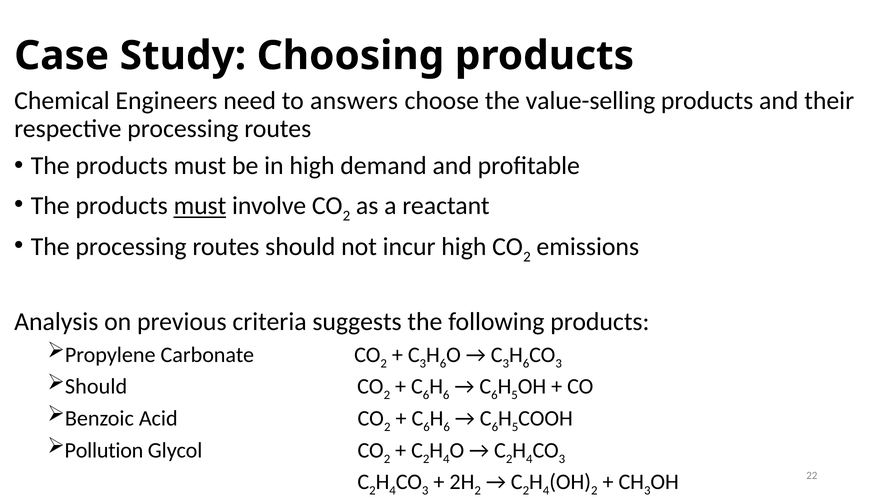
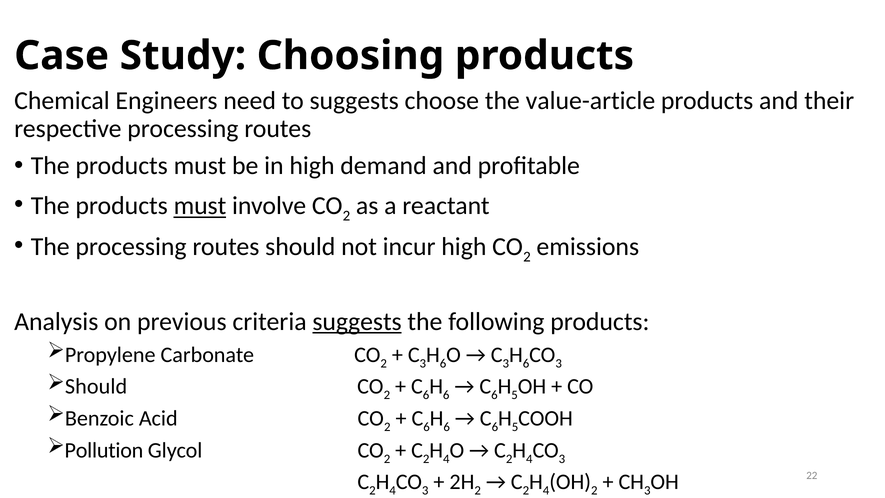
to answers: answers -> suggests (354, 101)
value-selling: value-selling -> value-article (590, 101)
suggests underline: none -> present (357, 322)
